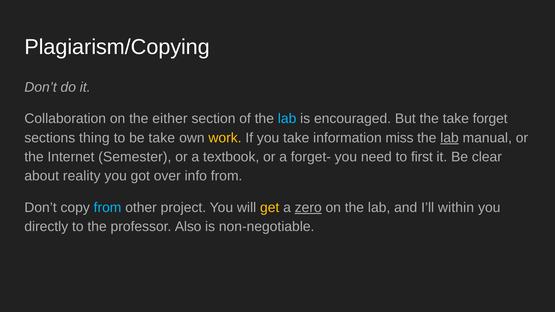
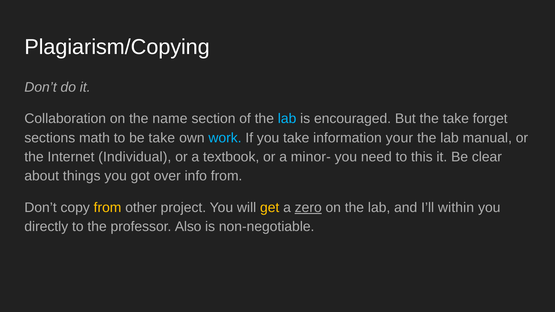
either: either -> name (170, 119)
thing: thing -> math (94, 138)
work colour: yellow -> light blue (225, 138)
miss: miss -> your (399, 138)
lab underline: present -> none (450, 138)
Semester: Semester -> Individual (135, 157)
forget-: forget- -> minor- (311, 157)
first: first -> this (422, 157)
reality: reality -> things (82, 176)
from colour: light blue -> yellow (108, 208)
